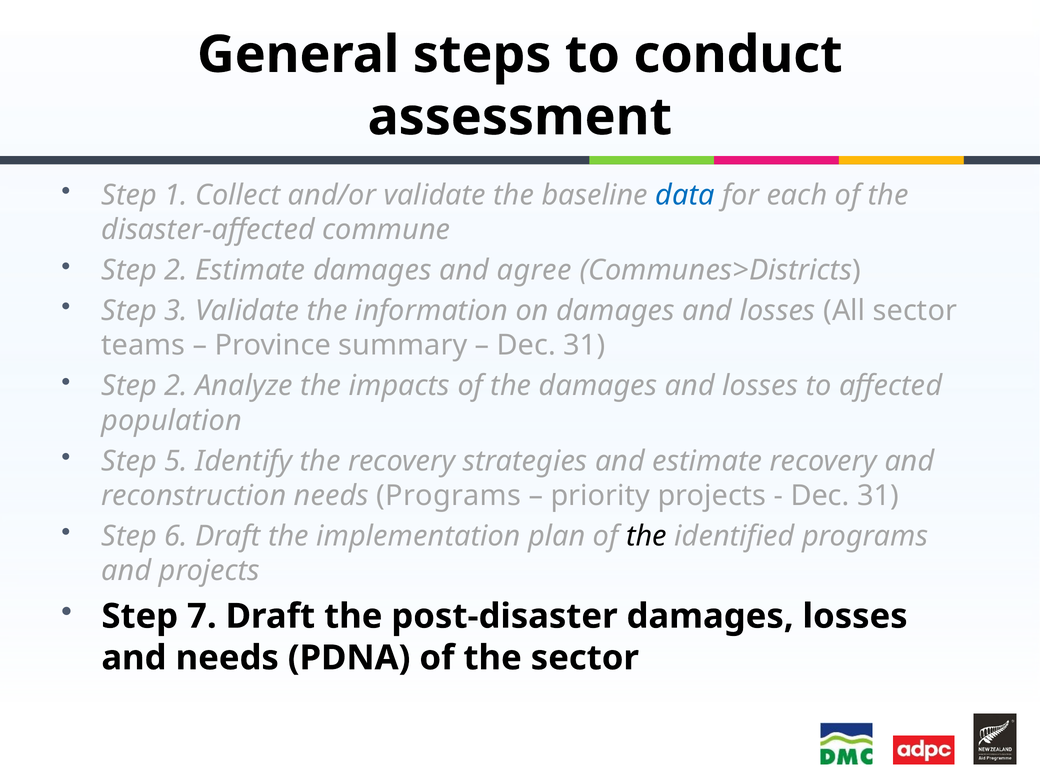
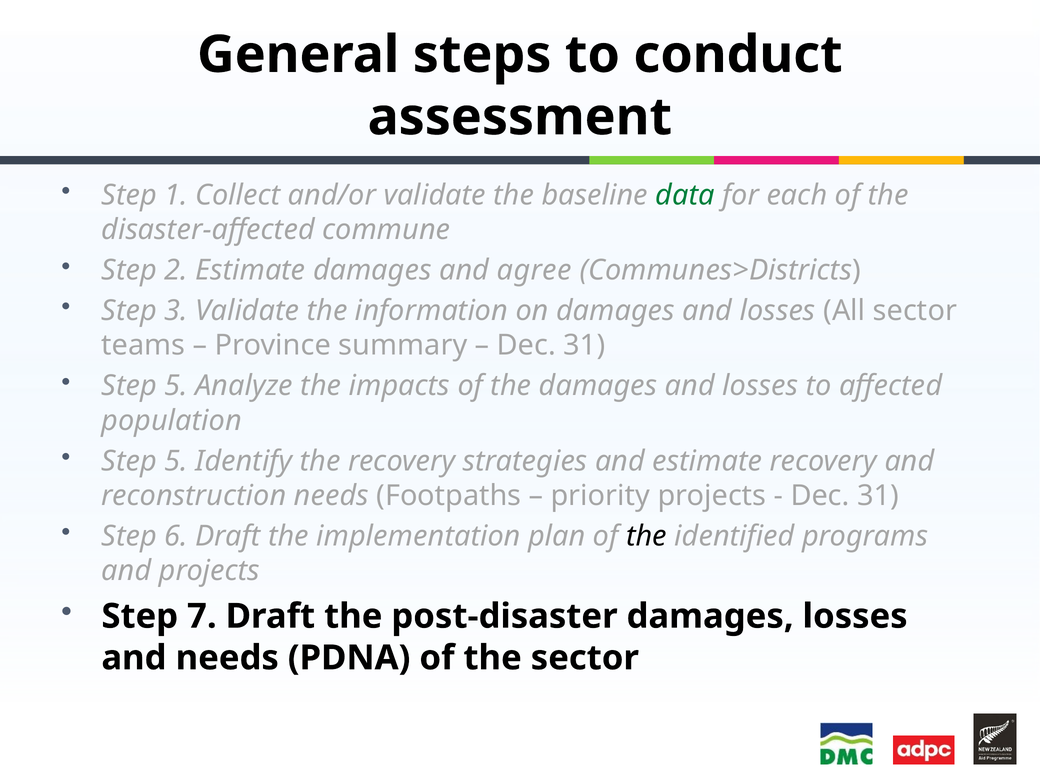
data colour: blue -> green (685, 195)
2: 2 -> 5 (176, 386)
needs Programs: Programs -> Footpaths (449, 496)
